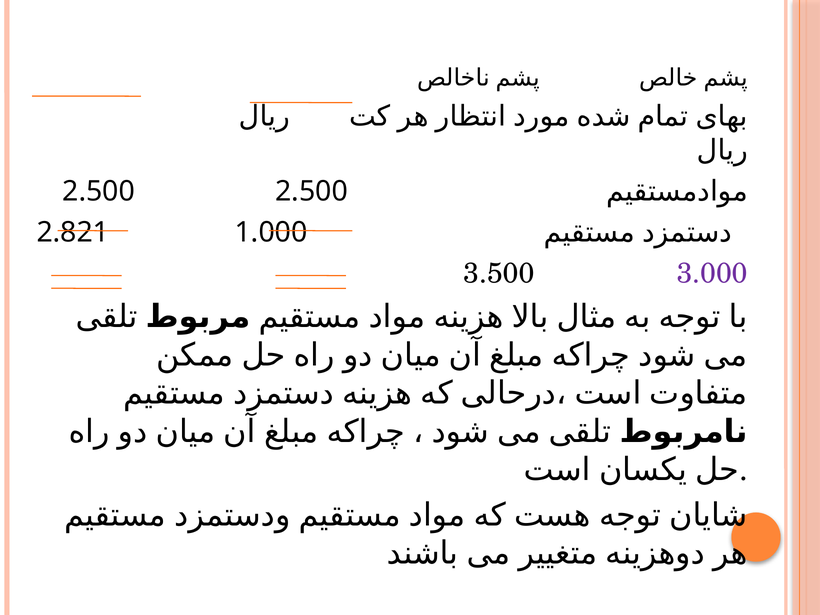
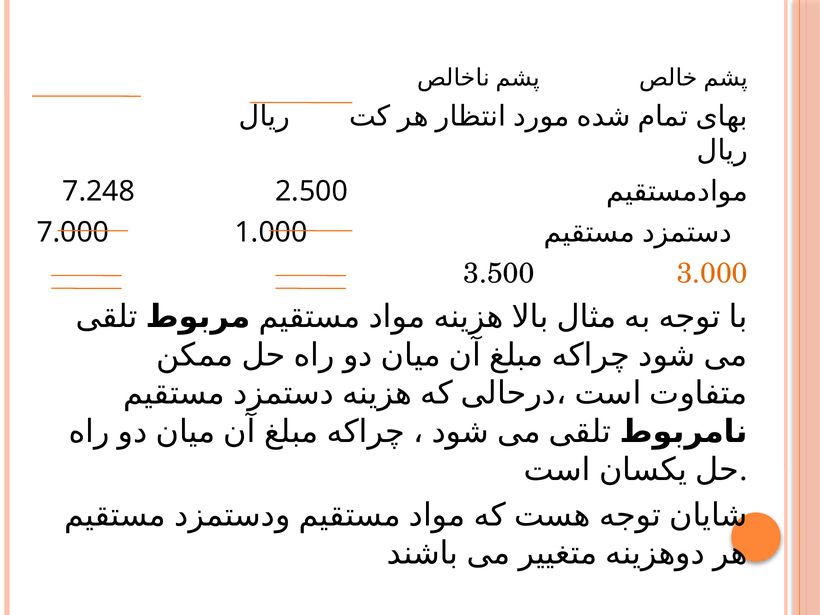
2.500: 2.500 -> 7.248 (99, 191)
2.821: 2.821 -> 7.000 (73, 232)
3.000 colour: purple -> orange (712, 273)
